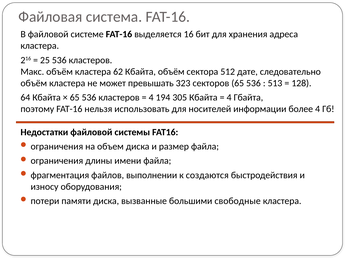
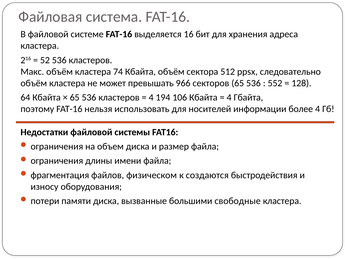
25: 25 -> 52 (45, 60)
62: 62 -> 74 (118, 72)
дате: дате -> ppsx (247, 72)
323: 323 -> 966 (183, 83)
513: 513 -> 552 (275, 83)
305: 305 -> 106 (180, 97)
выполнении: выполнении -> физическом (152, 175)
